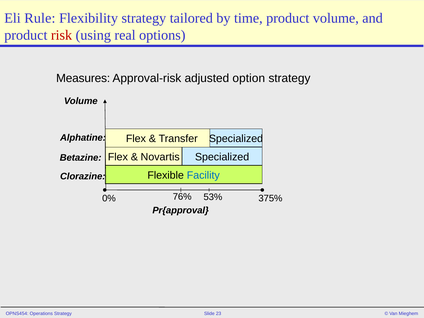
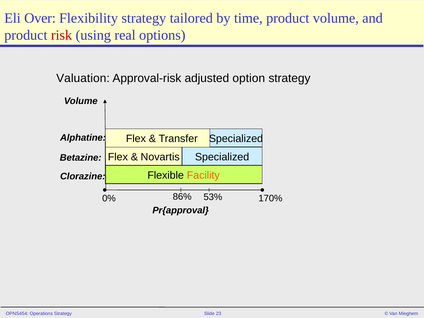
Rule: Rule -> Over (40, 18)
Measures: Measures -> Valuation (83, 78)
Facility colour: blue -> orange (203, 175)
76%: 76% -> 86% (182, 197)
375%: 375% -> 170% (270, 198)
